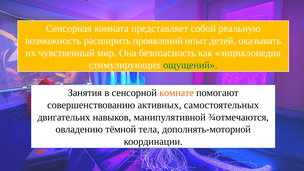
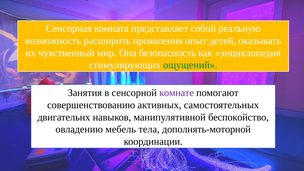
проявлений: проявлений -> проявления (158, 41)
комнате colour: orange -> purple (177, 93)
¾отмечаются: ¾отмечаются -> беспокойство (238, 117)
тёмной: тёмной -> мебель (121, 129)
